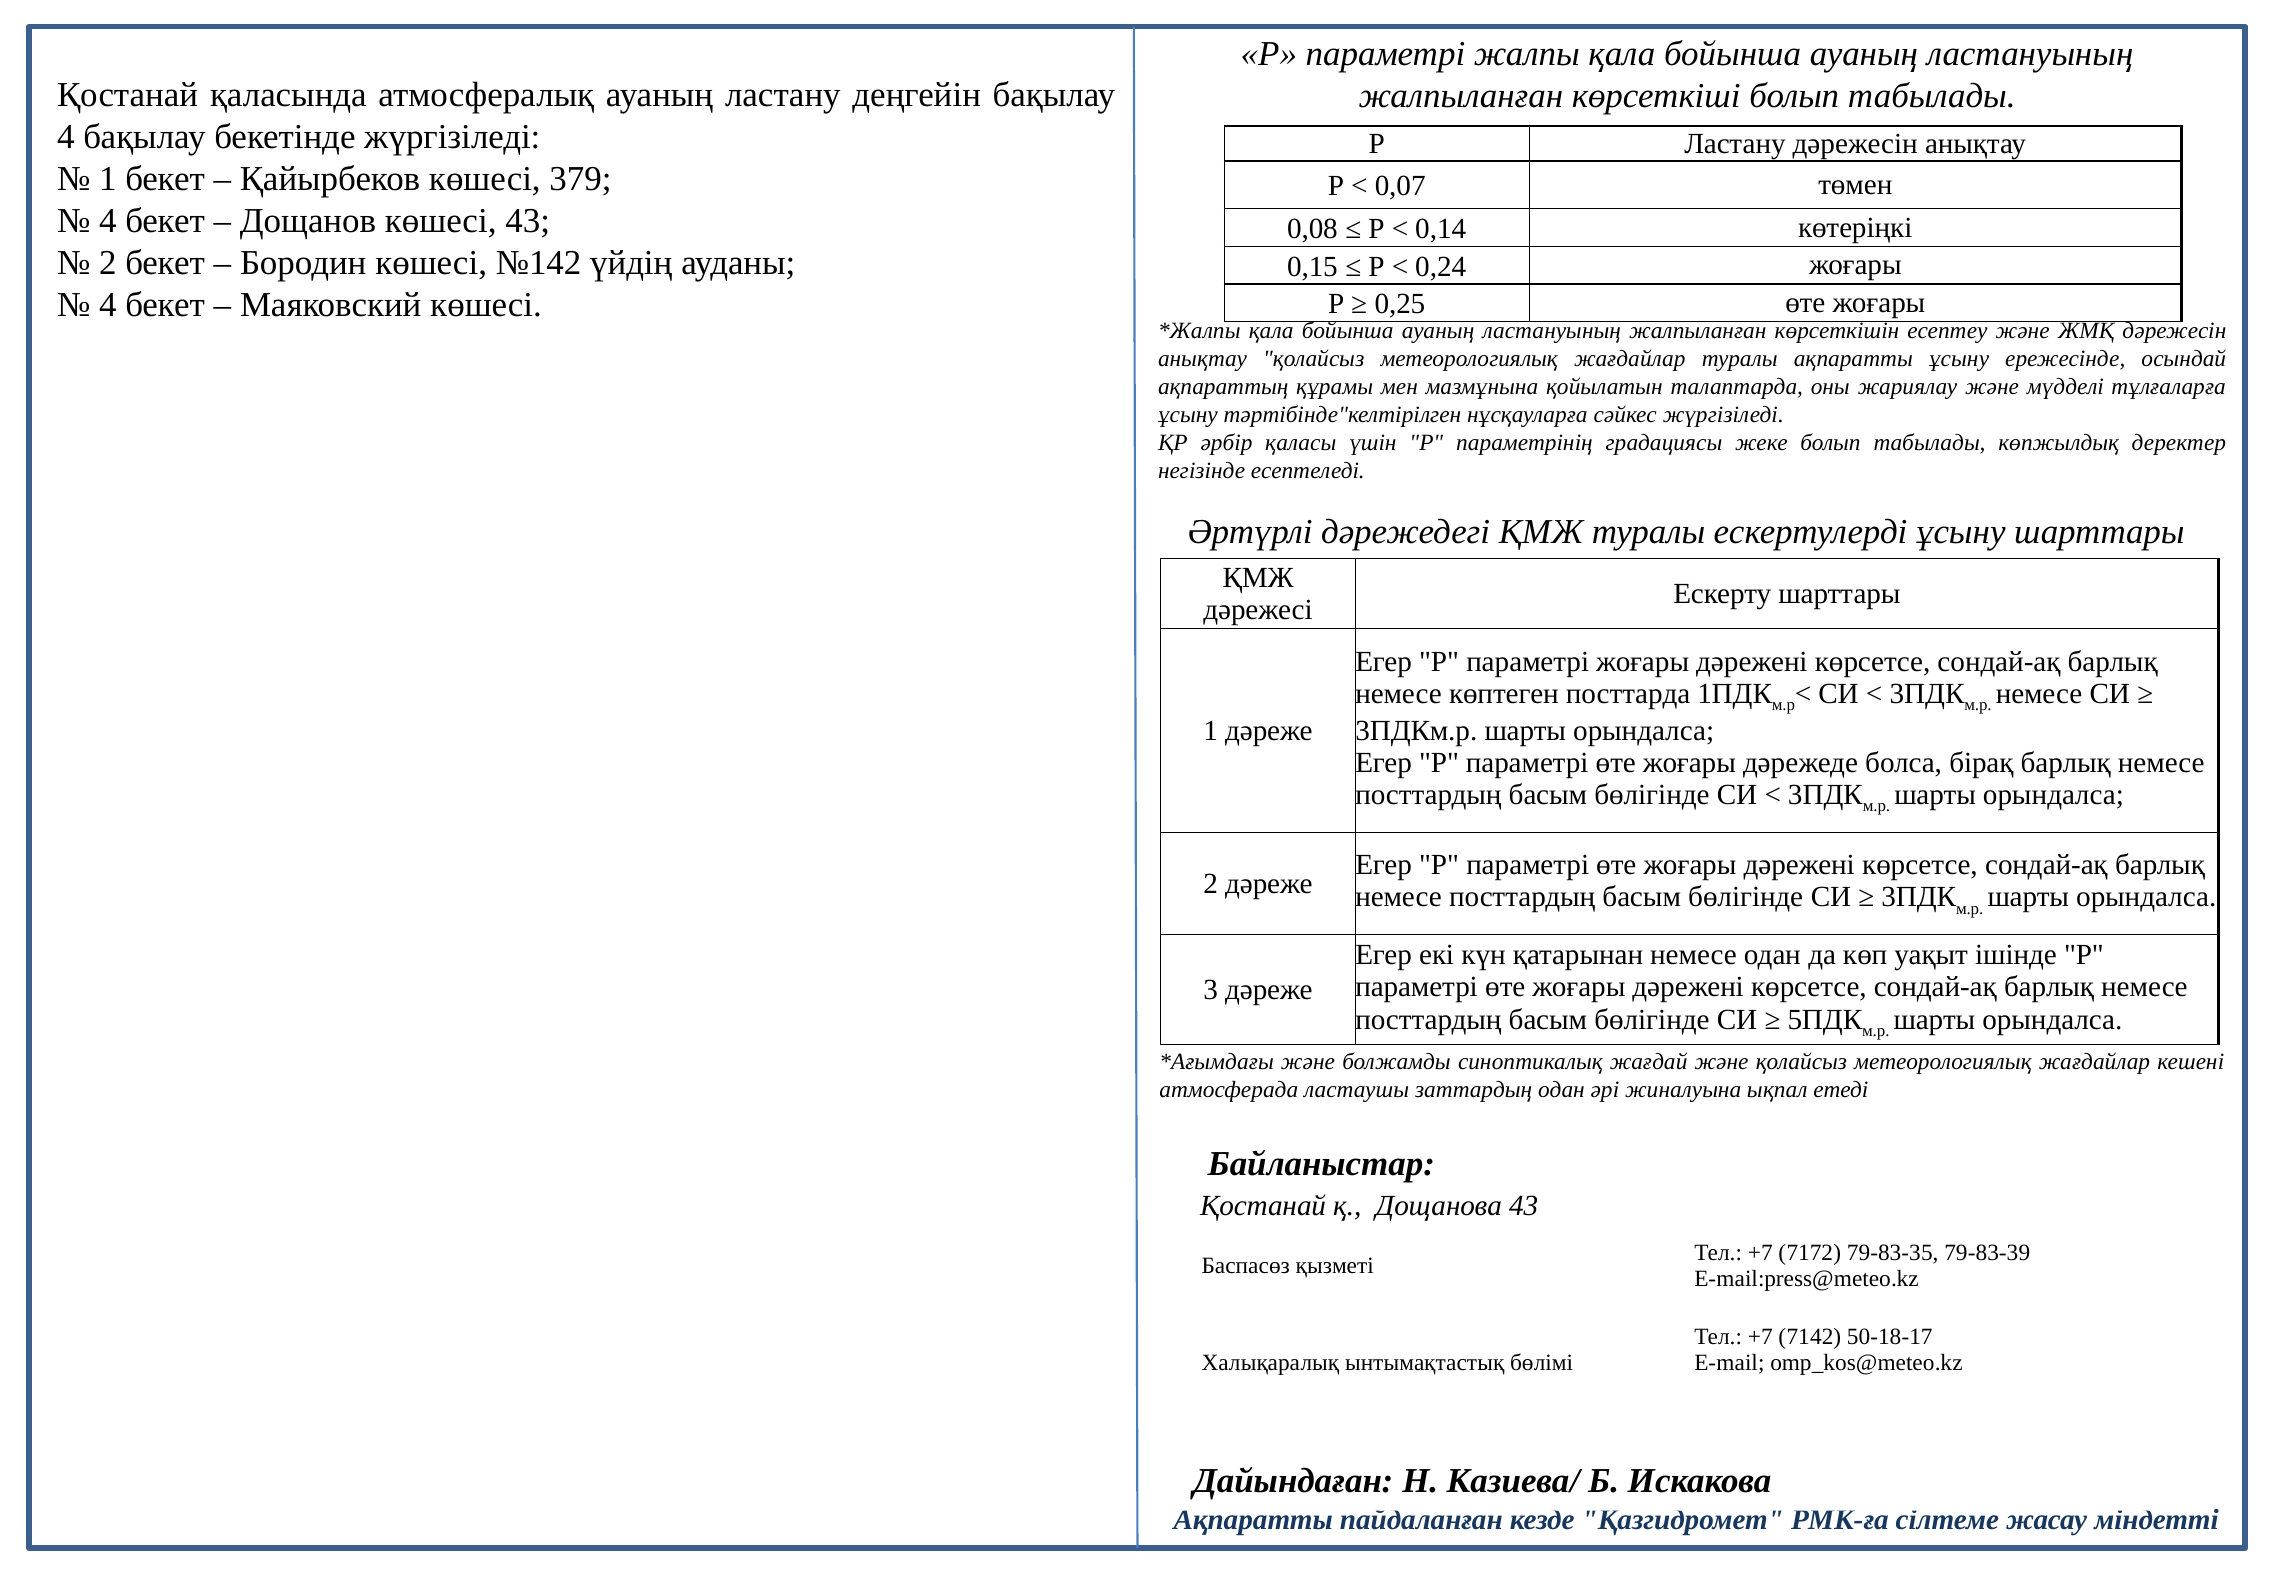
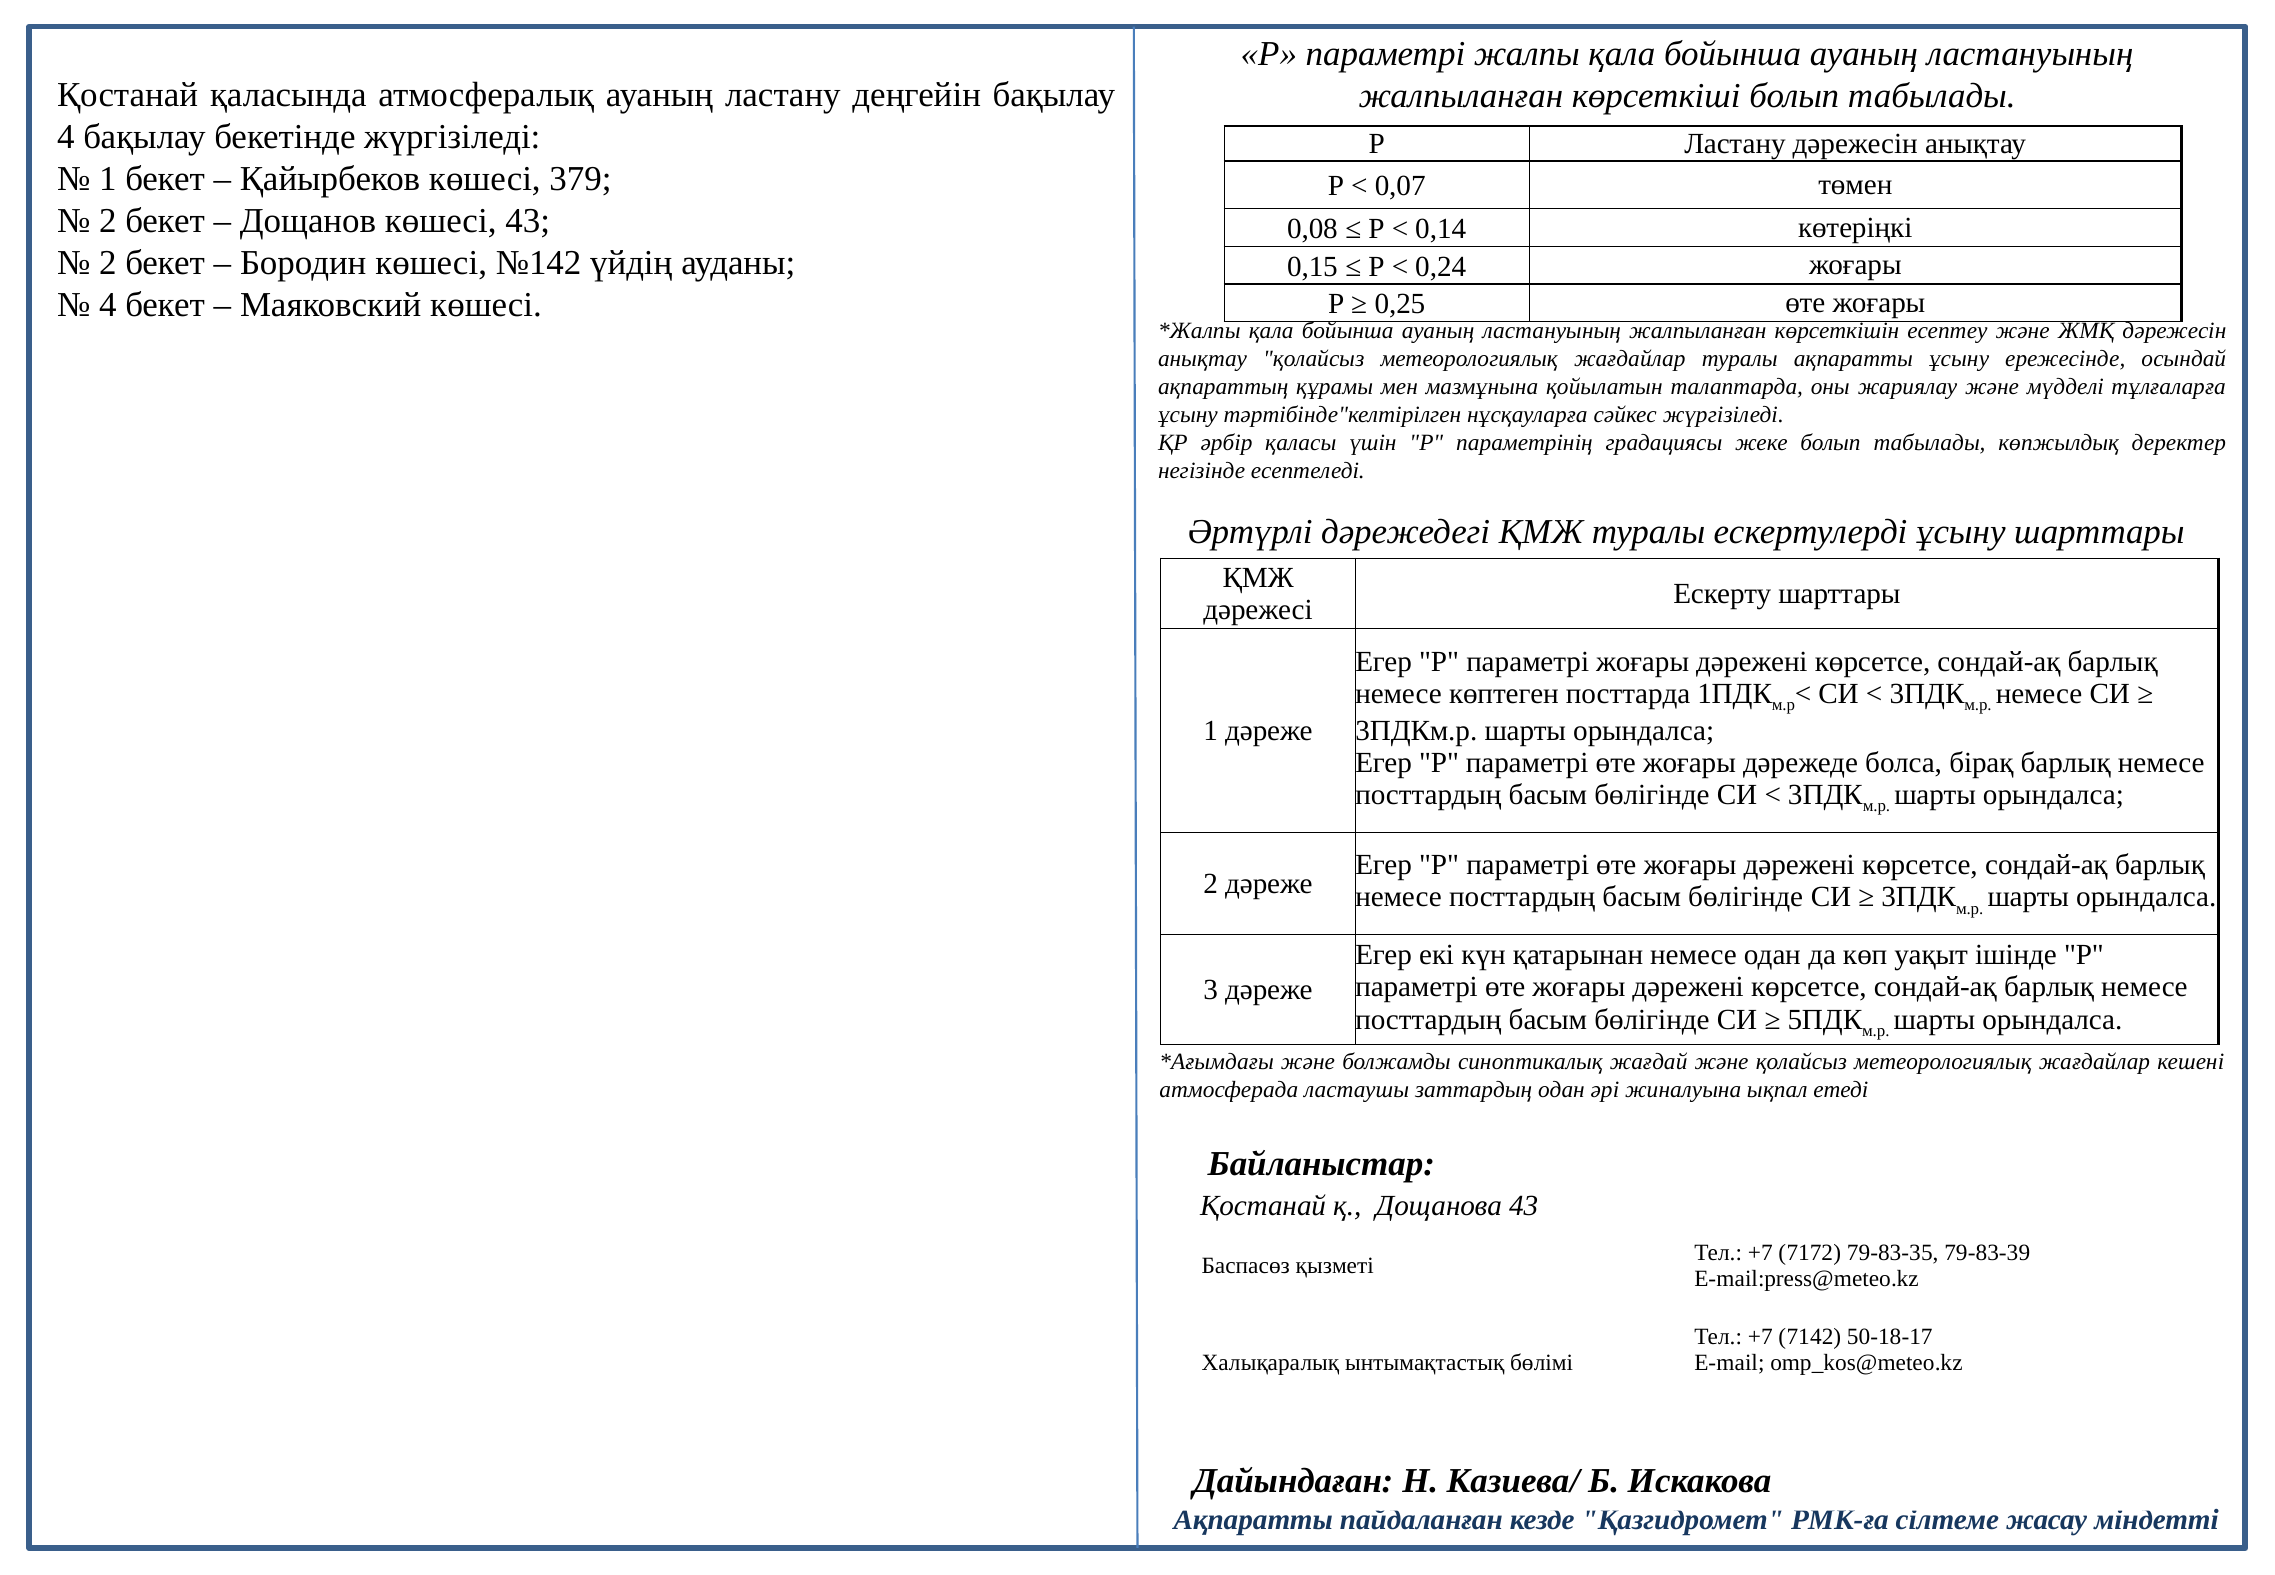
4: 4 -> 2 (108, 221)
